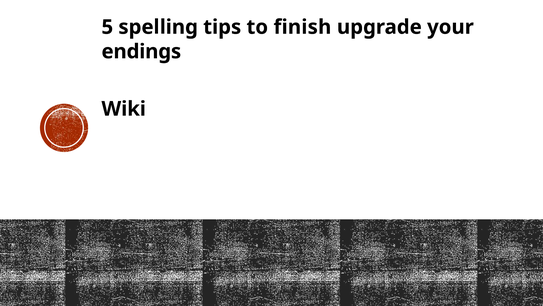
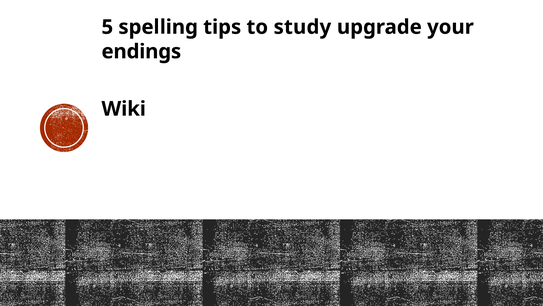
finish: finish -> study (302, 27)
